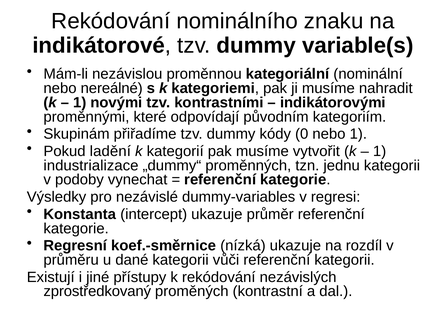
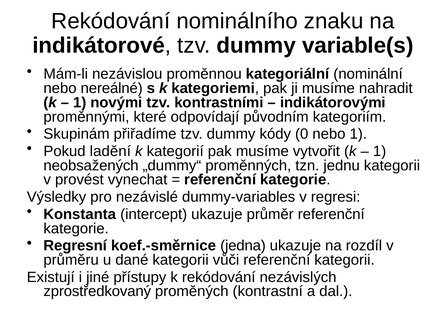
industrializace: industrializace -> neobsažených (91, 166)
podoby: podoby -> provést (79, 180)
nízká: nízká -> jedna (243, 246)
